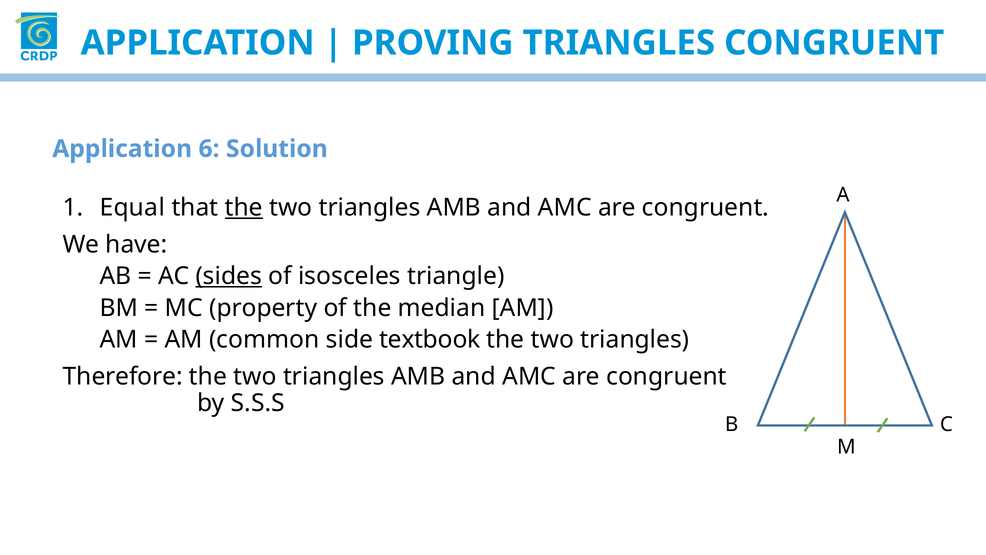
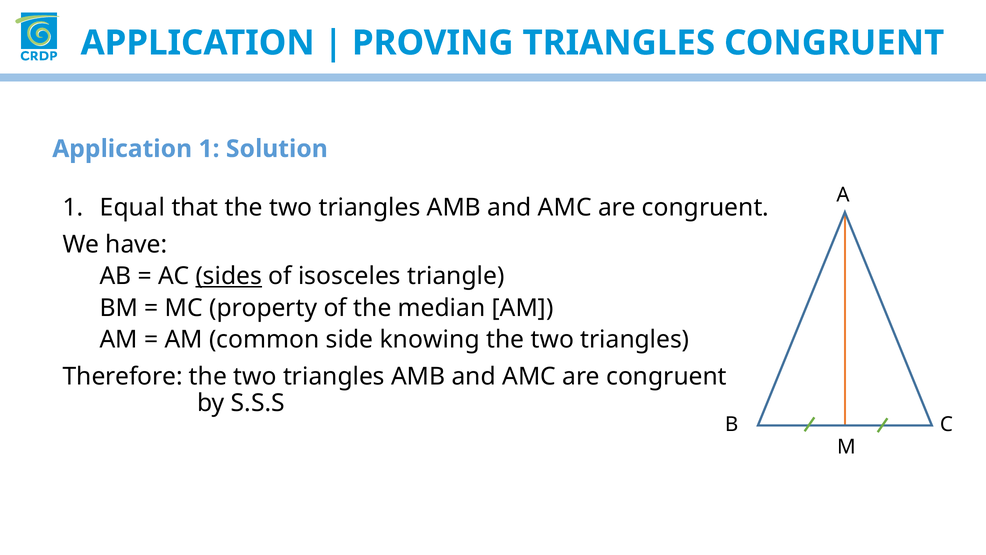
Application 6: 6 -> 1 (209, 149)
the underline: present -> none (244, 207)
textbook: textbook -> knowing (430, 340)
